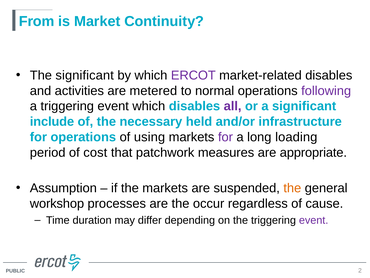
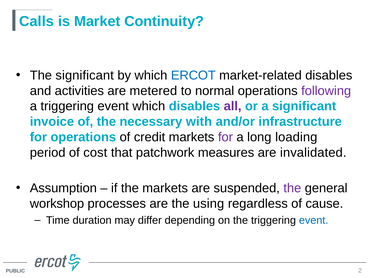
From: From -> Calls (37, 21)
ERCOT colour: purple -> blue (193, 75)
include: include -> invoice (52, 121)
held: held -> with (199, 121)
using: using -> credit (150, 137)
appropriate: appropriate -> invalidated (313, 152)
the colour: orange -> purple (292, 188)
occur: occur -> using (209, 203)
event colour: purple -> blue (314, 220)
